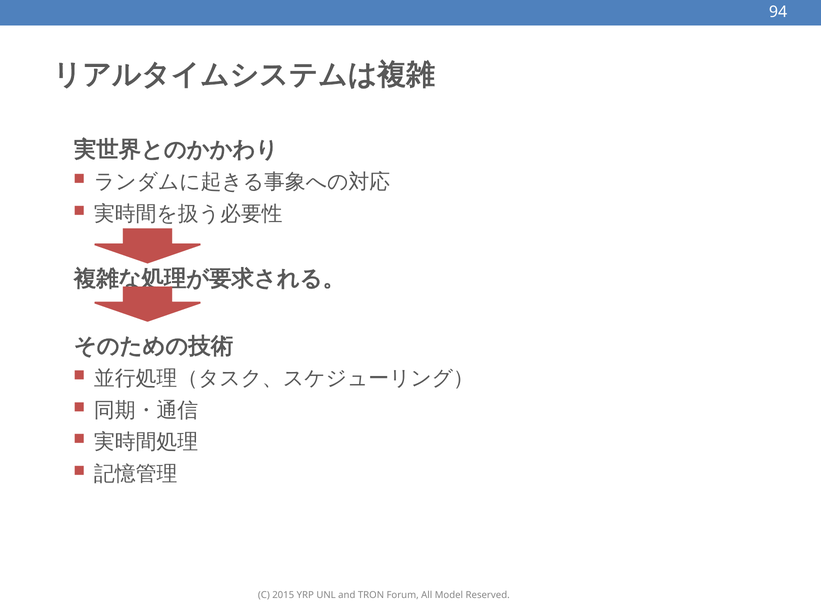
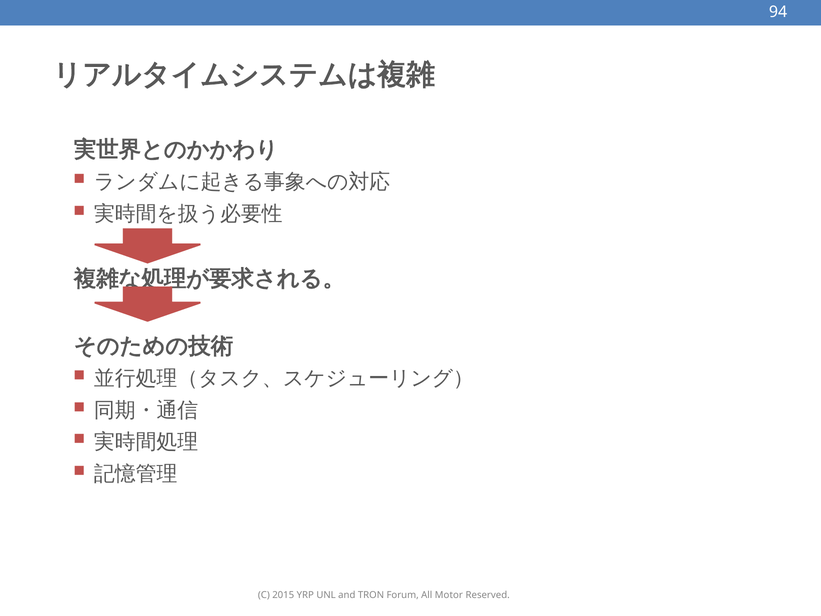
Model: Model -> Motor (449, 595)
